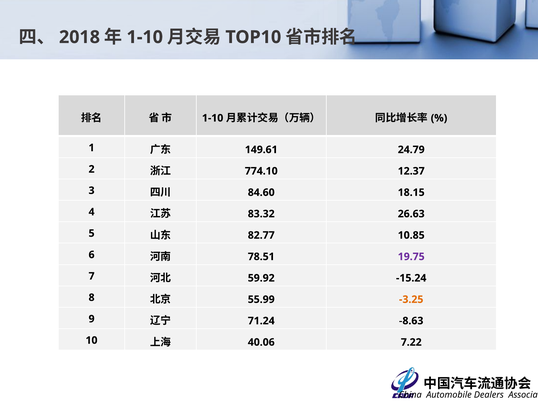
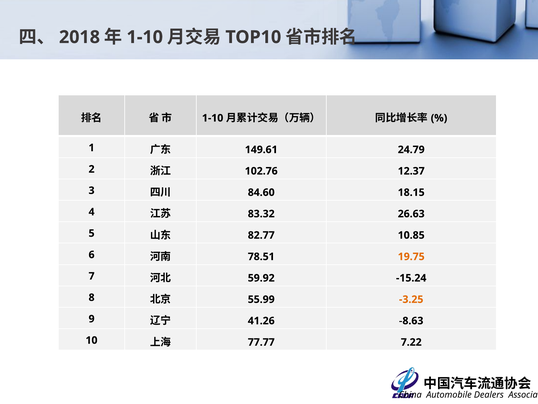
774.10: 774.10 -> 102.76 (261, 171)
19.75 colour: purple -> orange (411, 256)
71.24: 71.24 -> 41.26 (261, 320)
40.06: 40.06 -> 77.77 (261, 342)
